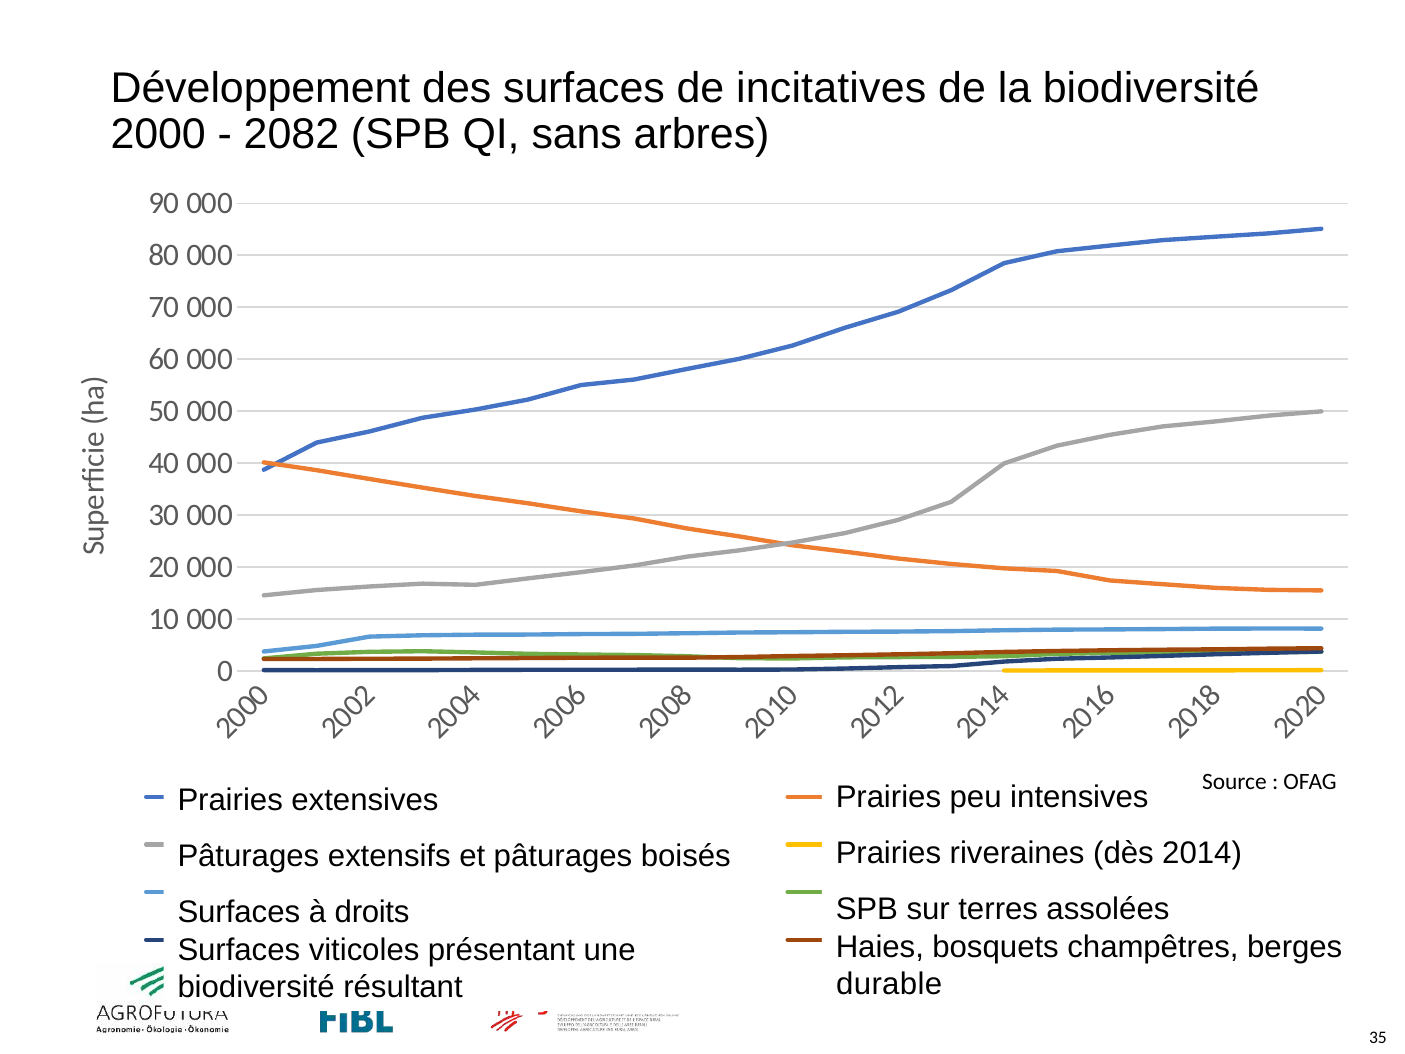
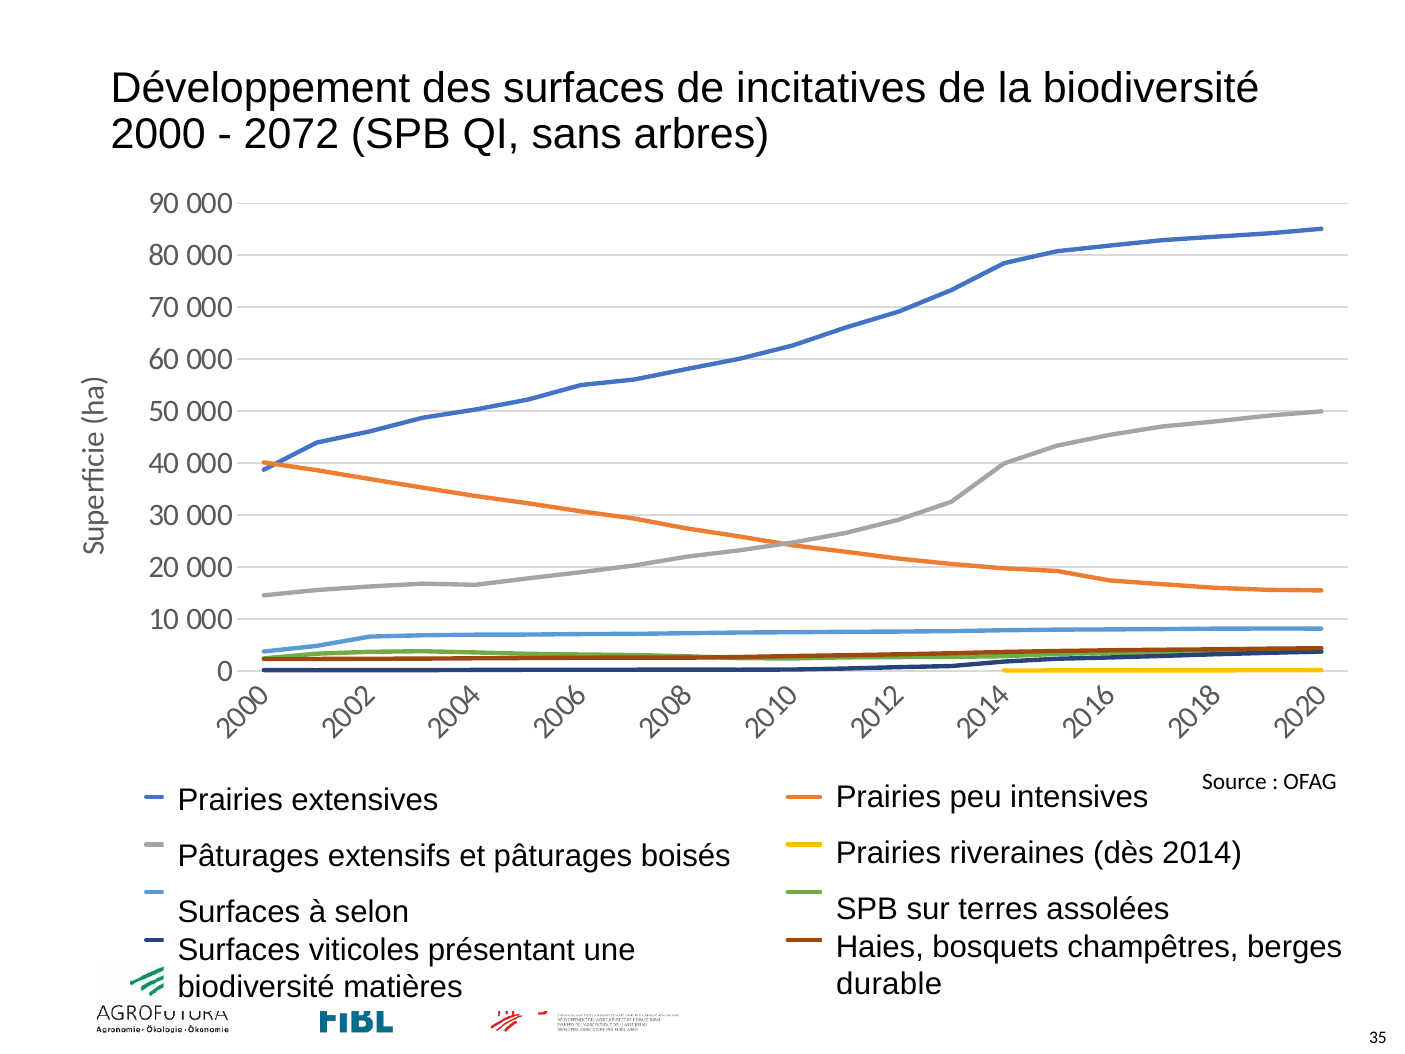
2082: 2082 -> 2072 (291, 134)
droits: droits -> selon (372, 912)
résultant: résultant -> matières (403, 987)
